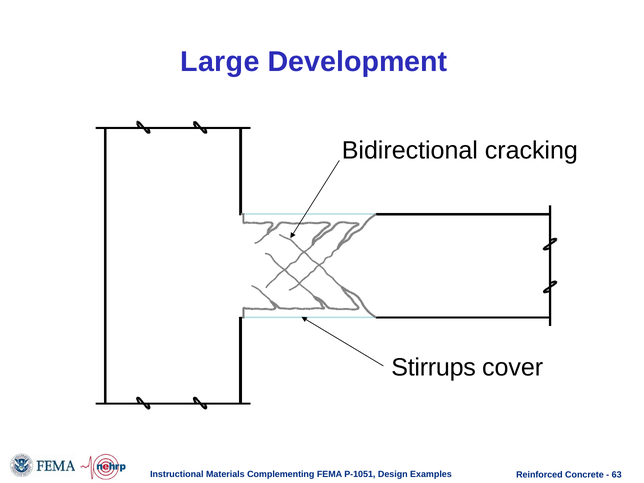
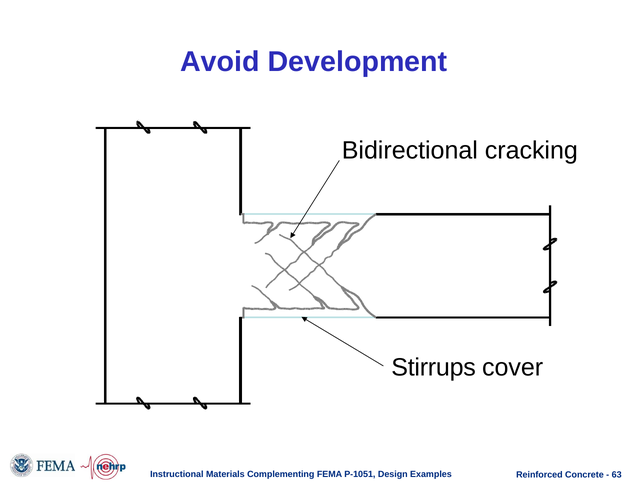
Large: Large -> Avoid (220, 62)
